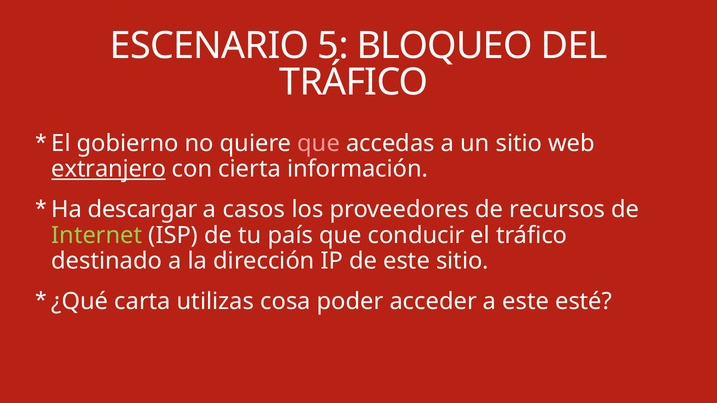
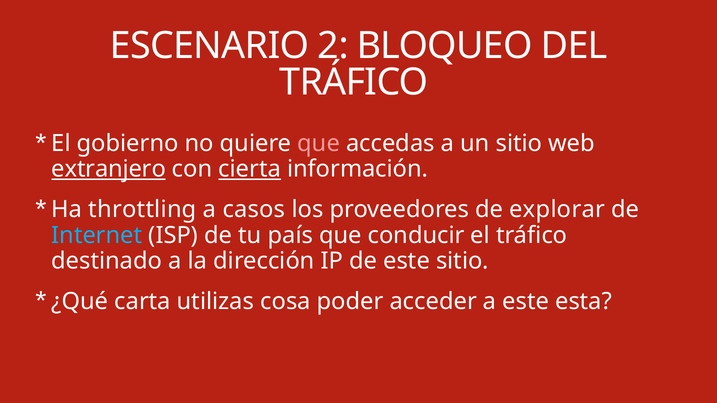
5: 5 -> 2 (333, 46)
cierta underline: none -> present (250, 169)
descargar: descargar -> throttling (142, 210)
recursos: recursos -> explorar (557, 210)
Internet colour: light green -> light blue (97, 235)
esté: esté -> esta (584, 302)
